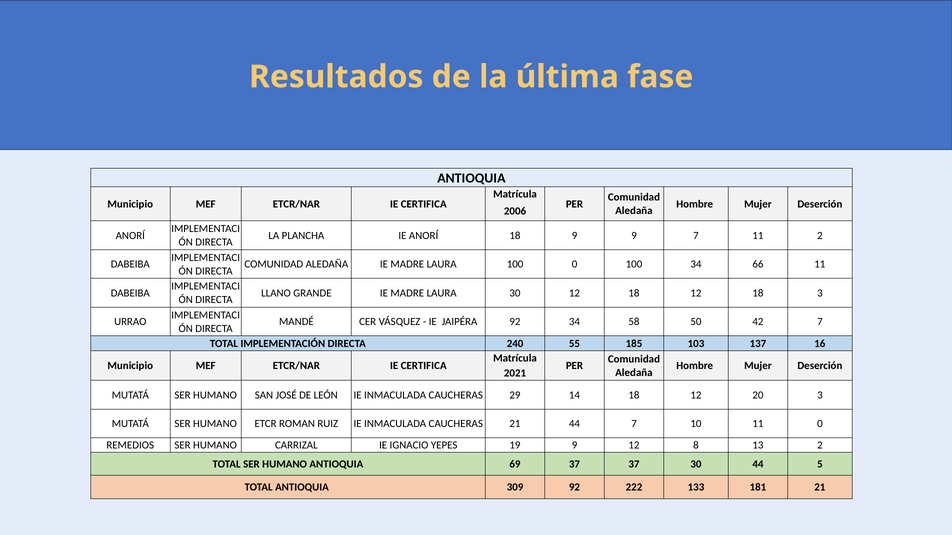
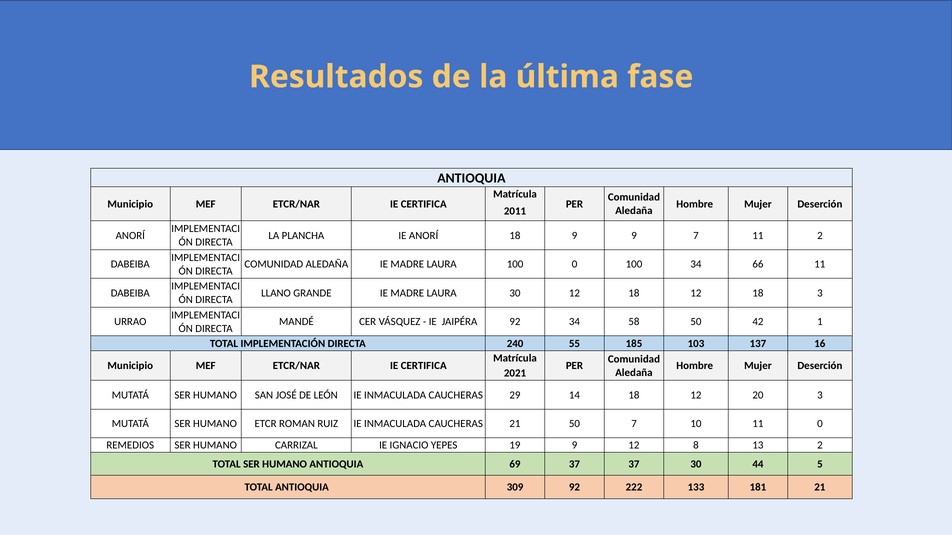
2006: 2006 -> 2011 (515, 211)
42 7: 7 -> 1 (820, 322)
21 44: 44 -> 50 (574, 424)
